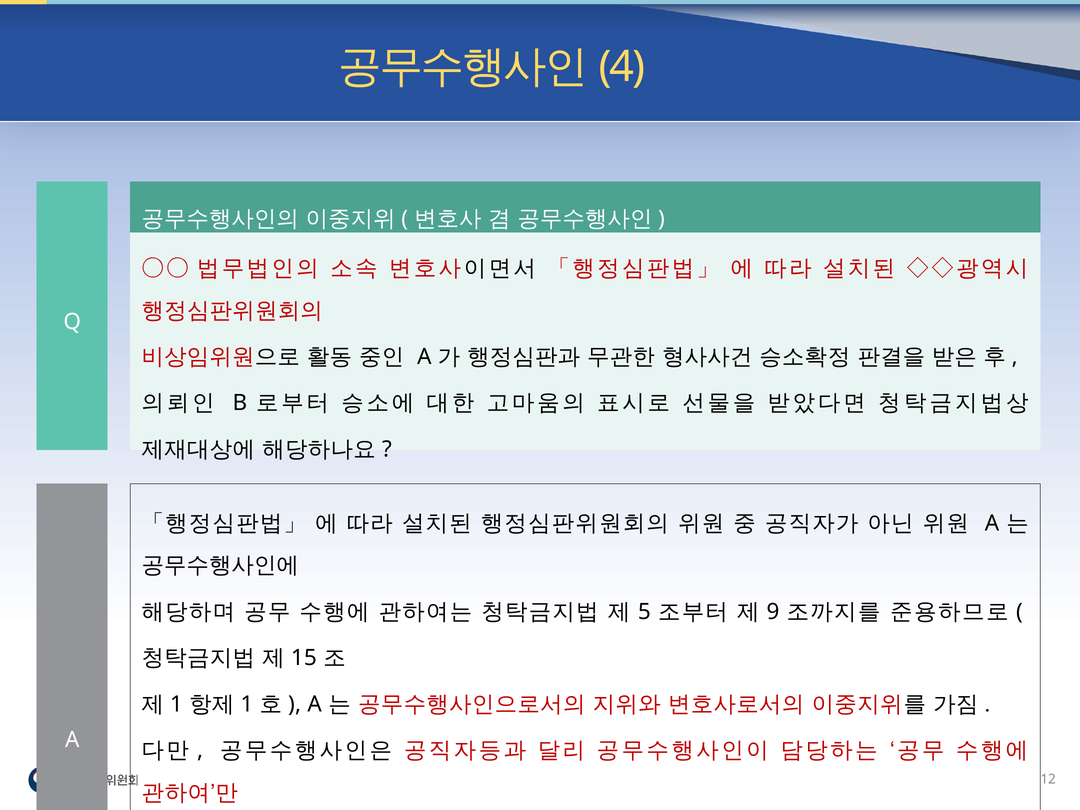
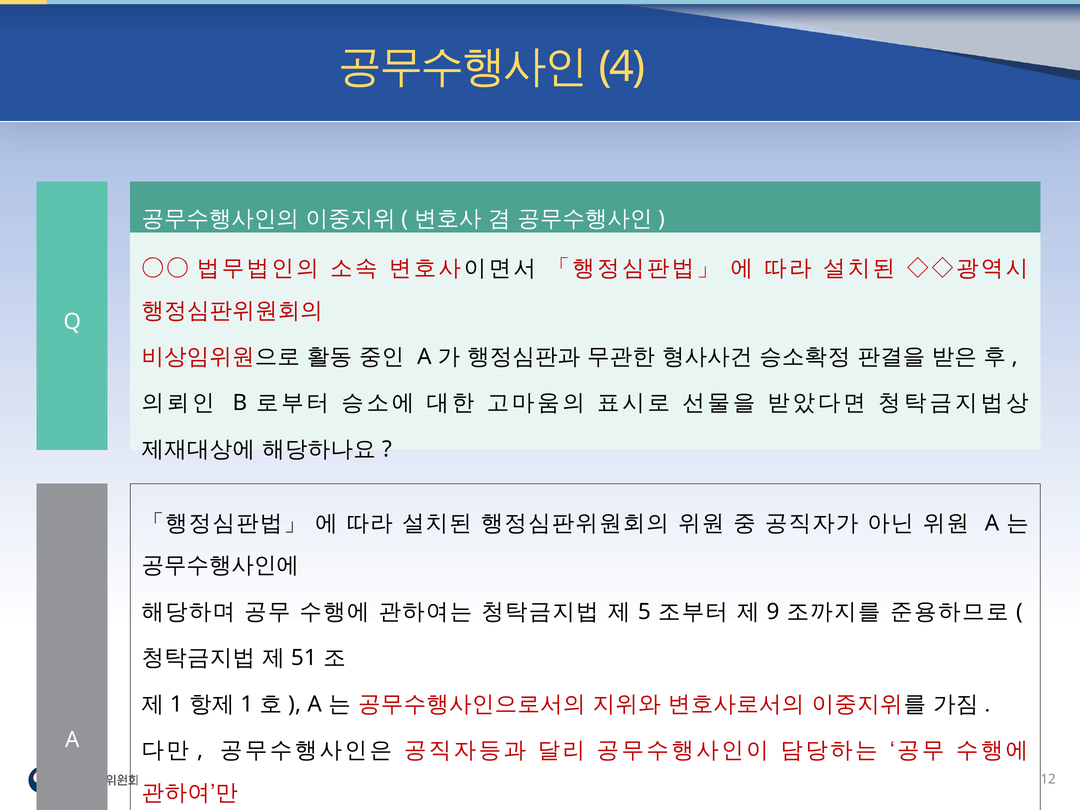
15: 15 -> 51 (304, 658)
